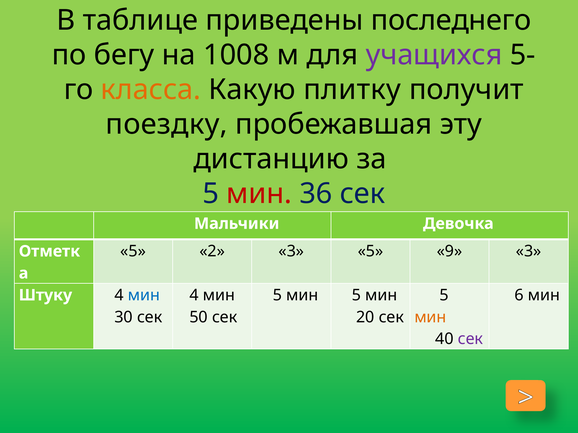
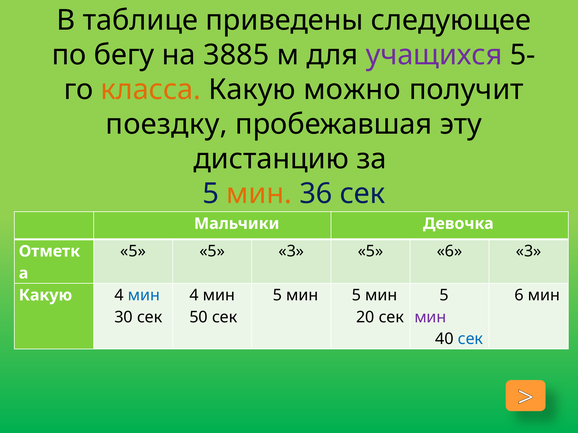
последнего: последнего -> следующее (451, 20)
1008: 1008 -> 3885 (236, 55)
плитку: плитку -> можно (352, 90)
мин colour: red -> orange (259, 194)
5 2: 2 -> 5 (212, 252)
5 9: 9 -> 6 (450, 252)
Штуку: Штуку -> Какую (45, 296)
мин colour: orange -> purple (430, 317)
сек colour: purple -> blue (470, 339)
